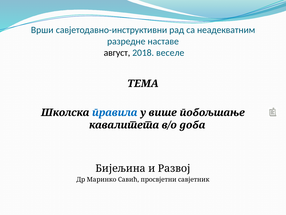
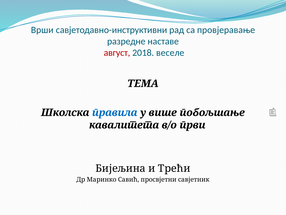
неадекватним: неадекватним -> провјеравање (226, 30)
август colour: black -> red (117, 53)
доба: доба -> први (192, 125)
Развој: Развој -> Трећи (174, 168)
